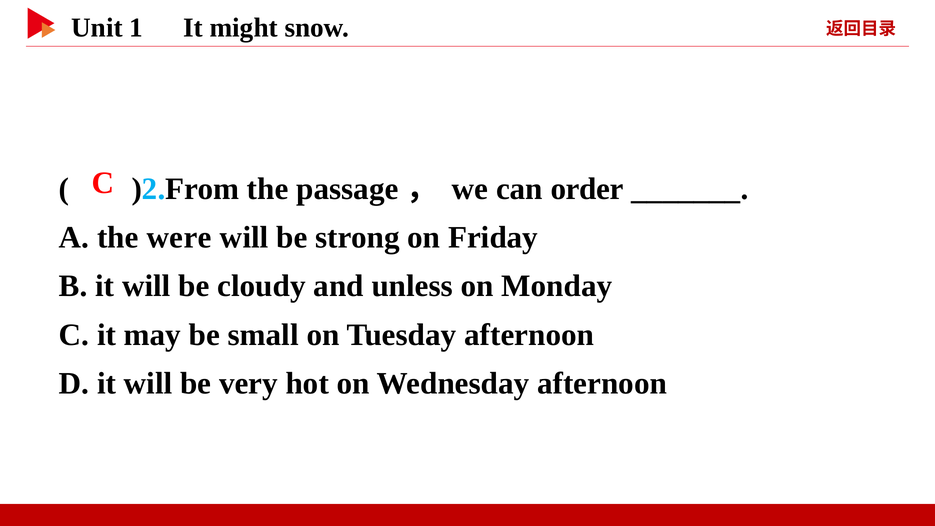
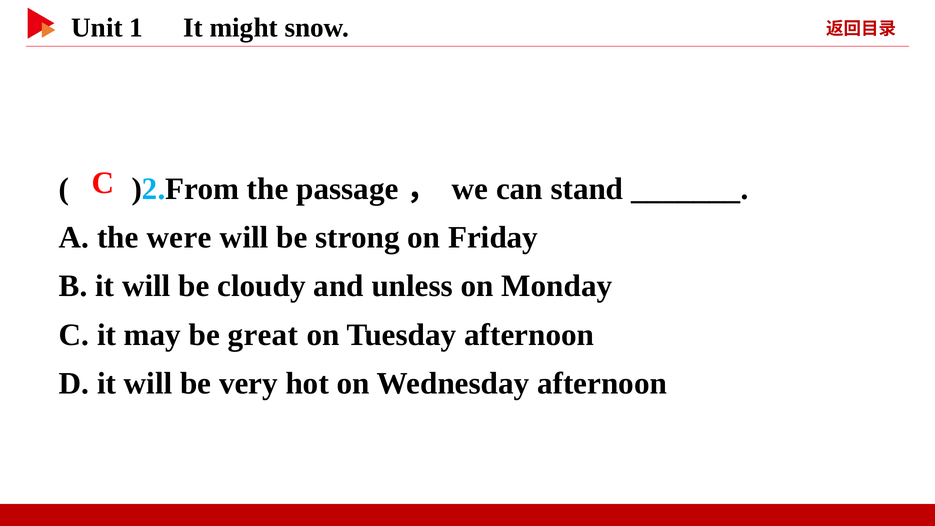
order: order -> stand (587, 189)
small: small -> great (263, 335)
